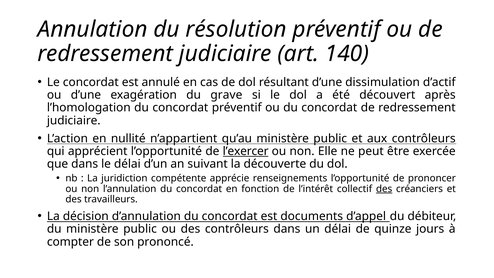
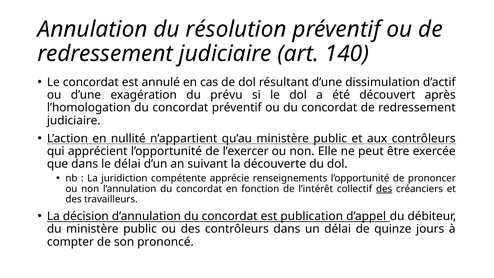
grave: grave -> prévu (226, 95)
l’exercer underline: present -> none (246, 151)
documents: documents -> publication (312, 216)
